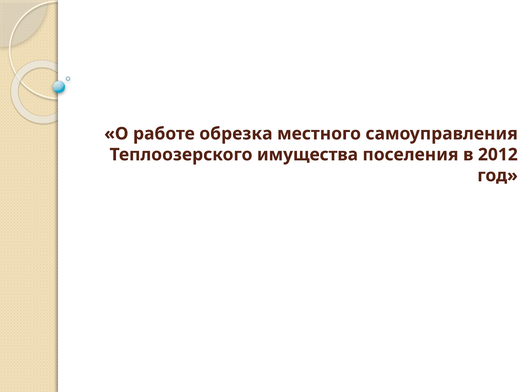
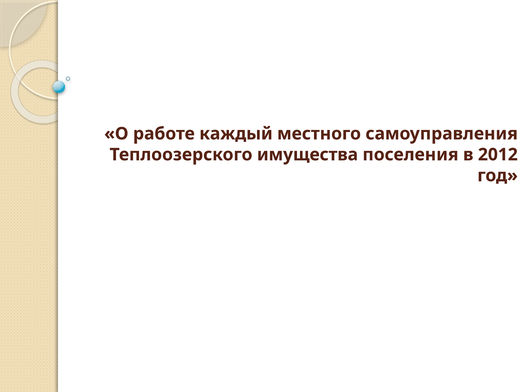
обрезка: обрезка -> каждый (236, 134)
